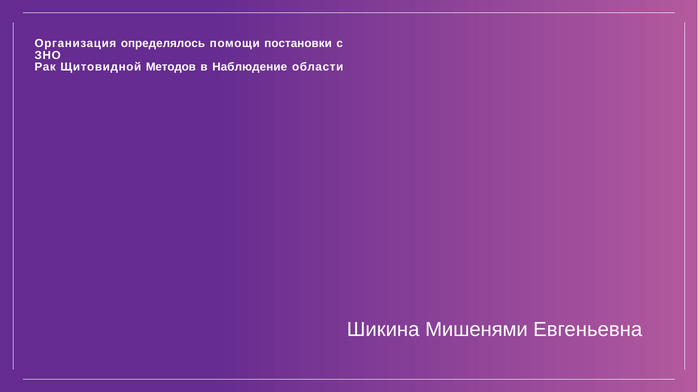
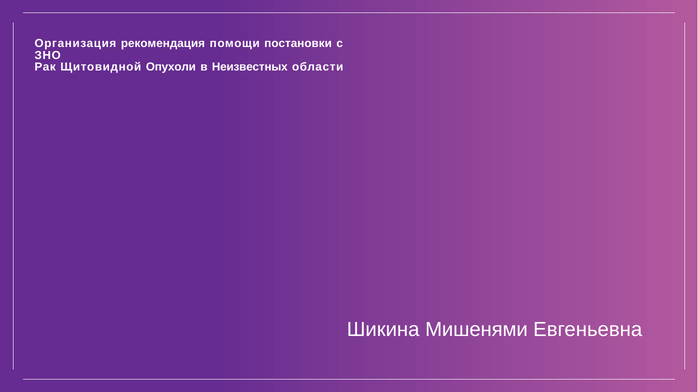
определялось: определялось -> рекомендация (163, 44)
Методов: Методов -> Опухоли (171, 67)
Наблюдение: Наблюдение -> Неизвестных (250, 67)
